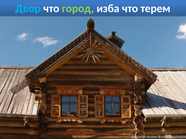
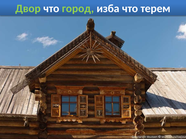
Двор colour: light blue -> light green (28, 9)
